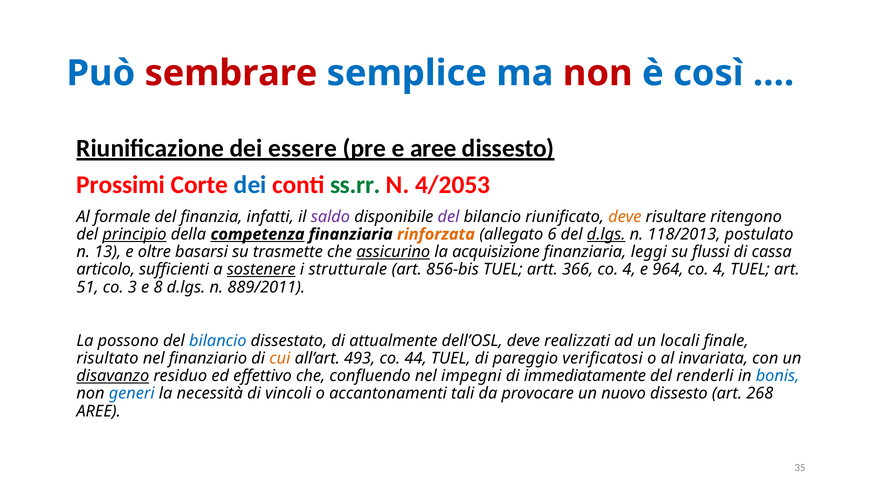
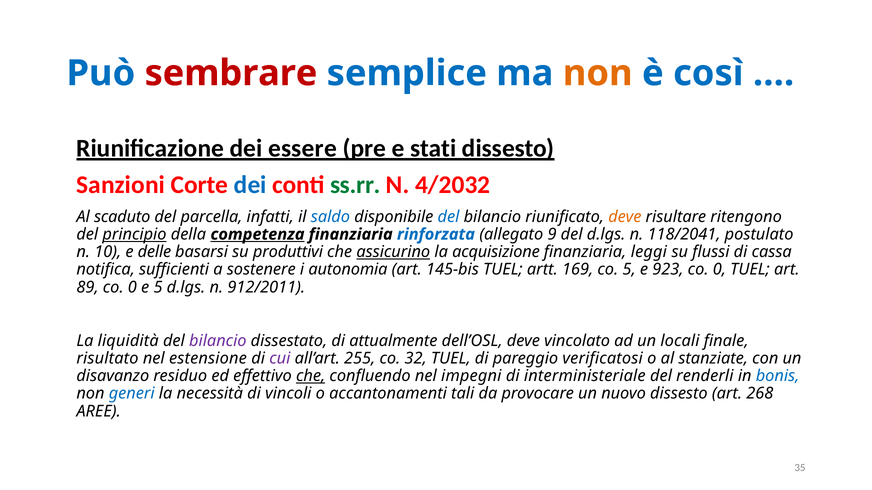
non colour: red -> orange (598, 73)
e aree: aree -> stati (433, 149)
Prossimi: Prossimi -> Sanzioni (121, 185)
4/2053: 4/2053 -> 4/2032 (453, 185)
formale: formale -> scaduto (122, 217)
finanzia: finanzia -> parcella (211, 217)
saldo colour: purple -> blue (330, 217)
del colour: purple -> blue (448, 217)
rinforzata colour: orange -> blue (436, 235)
6: 6 -> 9 (552, 235)
d.lgs underline: present -> none (606, 235)
118/2013: 118/2013 -> 118/2041 (684, 235)
13: 13 -> 10 (108, 252)
oltre: oltre -> delle (154, 252)
trasmette: trasmette -> produttivi (288, 252)
articolo: articolo -> notifica (106, 270)
sostenere underline: present -> none (261, 270)
strutturale: strutturale -> autonomia (348, 270)
856-bis: 856-bis -> 145-bis (452, 270)
366: 366 -> 169 (578, 270)
4: 4 -> 5 (629, 270)
964: 964 -> 923 (668, 270)
4: 4 -> 0 (719, 270)
51: 51 -> 89 (88, 288)
3: 3 -> 0 (132, 288)
e 8: 8 -> 5 (158, 288)
889/2011: 889/2011 -> 912/2011 (266, 288)
possono: possono -> liquidità (128, 341)
bilancio colour: blue -> purple (218, 341)
realizzati: realizzati -> vincolato (577, 341)
finanziario: finanziario -> estensione (208, 359)
cui colour: orange -> purple (280, 359)
493: 493 -> 255 (360, 359)
44: 44 -> 32 (416, 359)
invariata: invariata -> stanziate (713, 359)
disavanzo underline: present -> none (113, 376)
che underline: none -> present (311, 376)
immediatamente: immediatamente -> interministeriale (585, 376)
